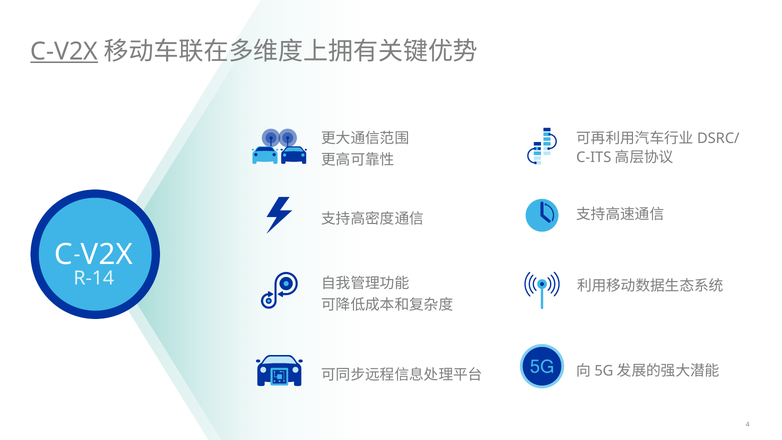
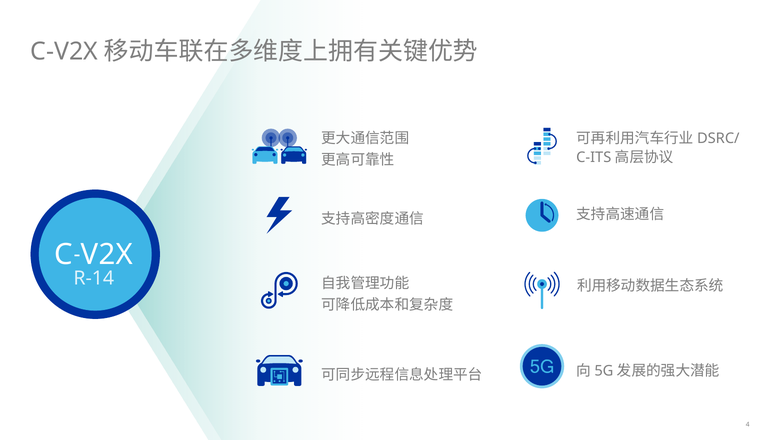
C-V2X underline: present -> none (64, 51)
